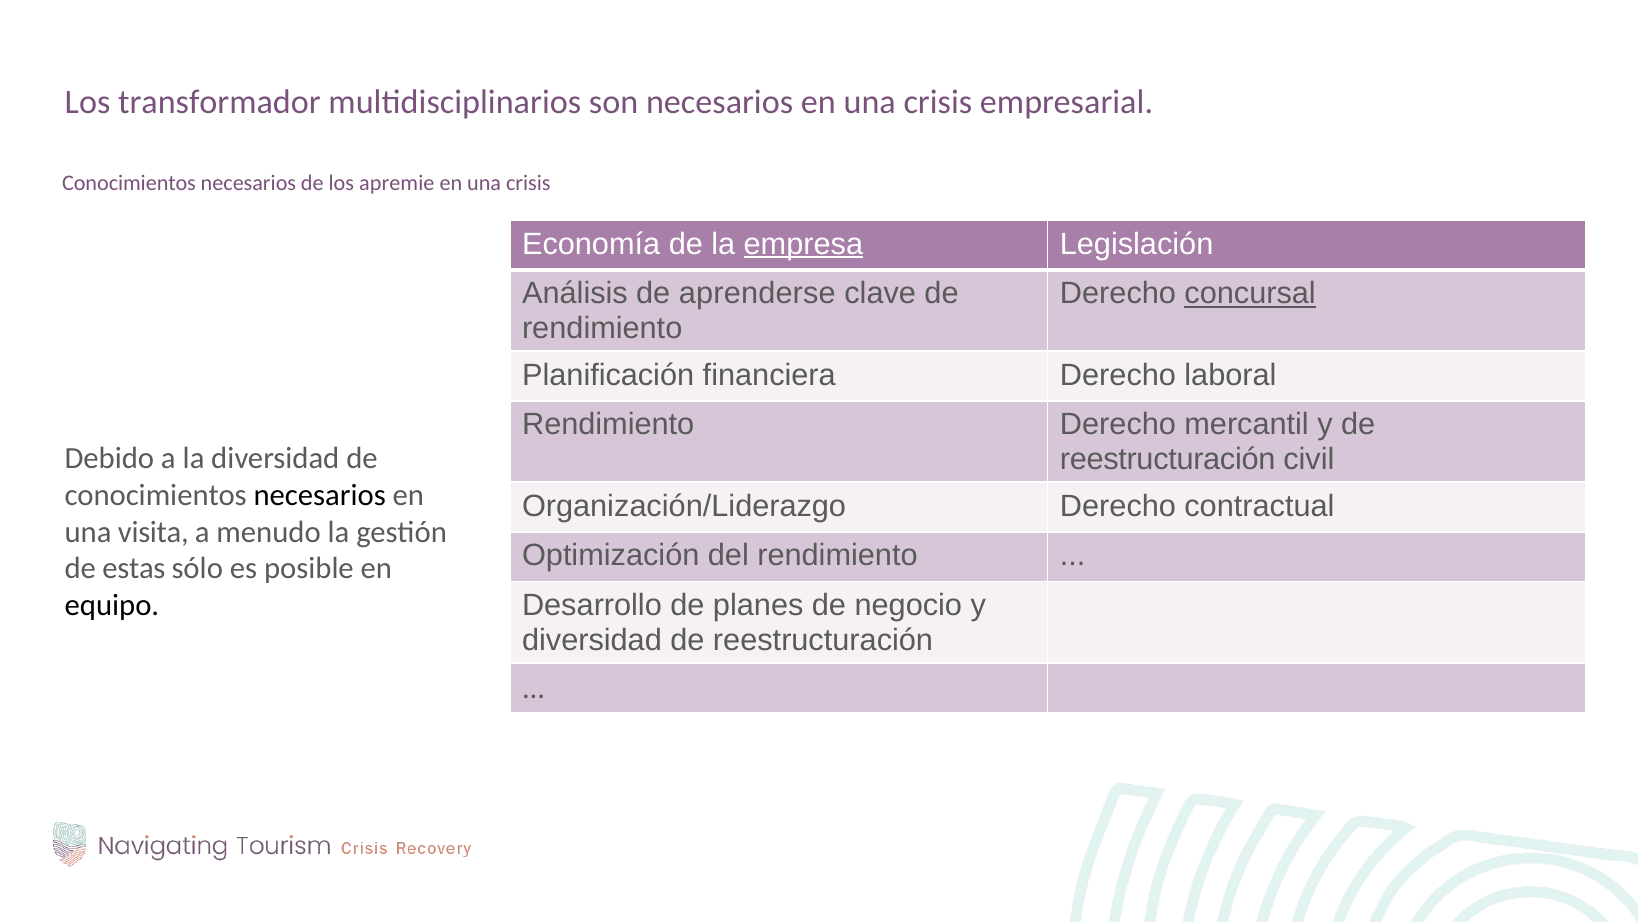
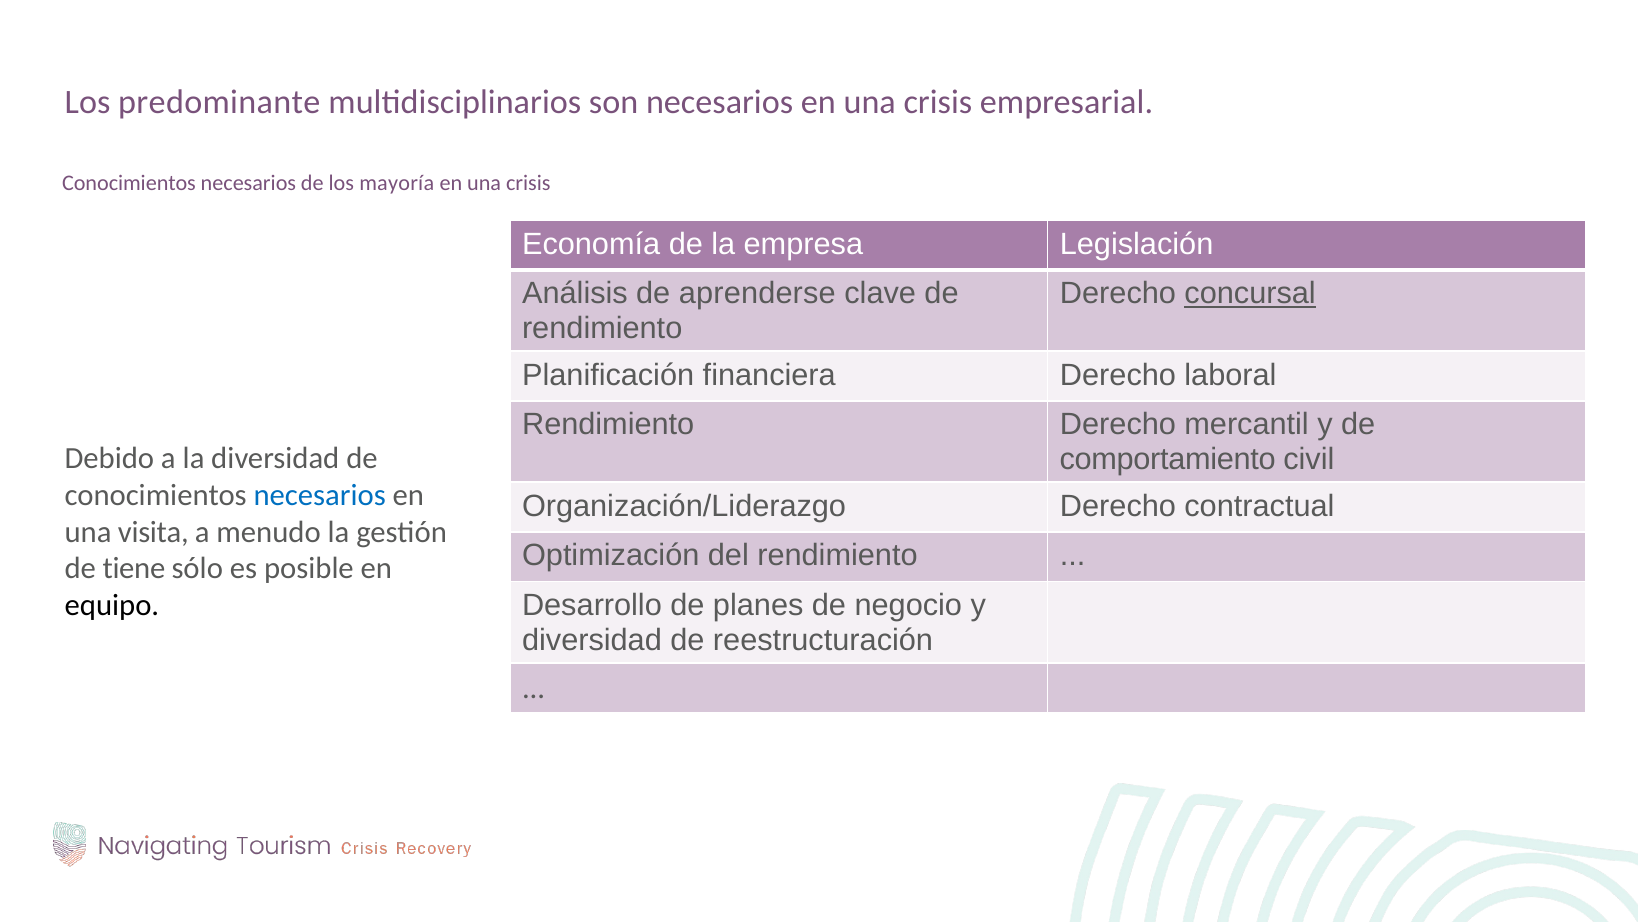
transformador: transformador -> predominante (219, 102)
apremie: apremie -> mayoría (397, 184)
empresa underline: present -> none (803, 244)
reestructuración: reestructuración -> comportamiento (1168, 459)
necesarios colour: black -> blue (320, 495)
estas: estas -> tiene (134, 568)
